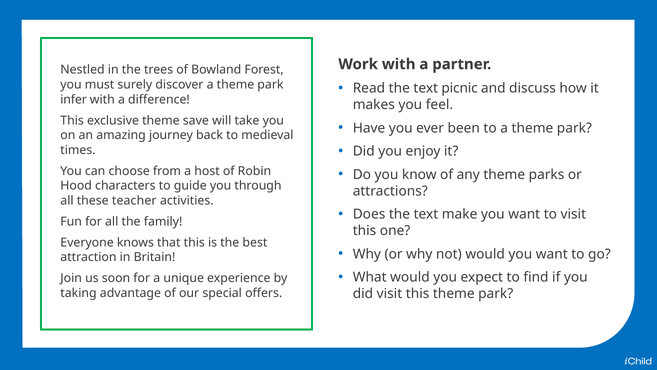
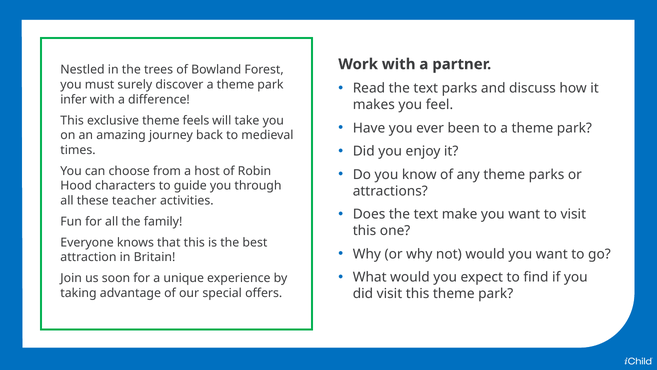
text picnic: picnic -> parks (460, 88)
save: save -> feels (196, 120)
